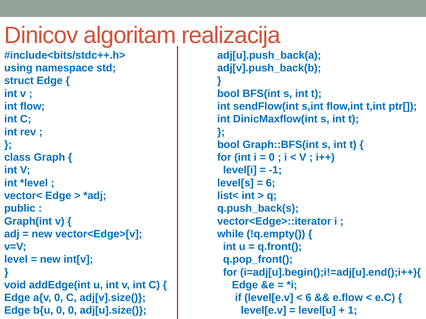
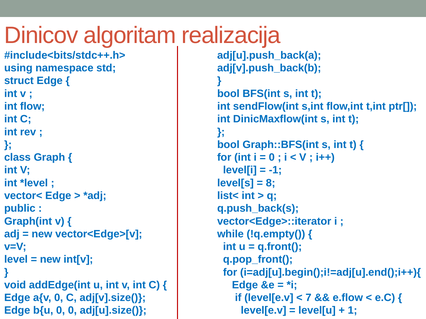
6: 6 -> 8 (271, 183)
6: 6 -> 7 (308, 298)
